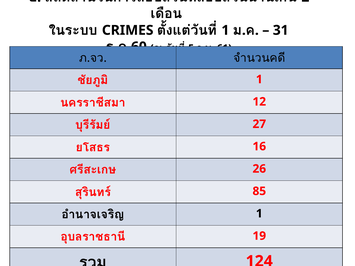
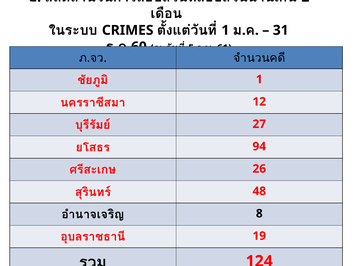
16: 16 -> 94 (259, 147)
85: 85 -> 48 (259, 191)
1: 1 -> 8 (259, 214)
